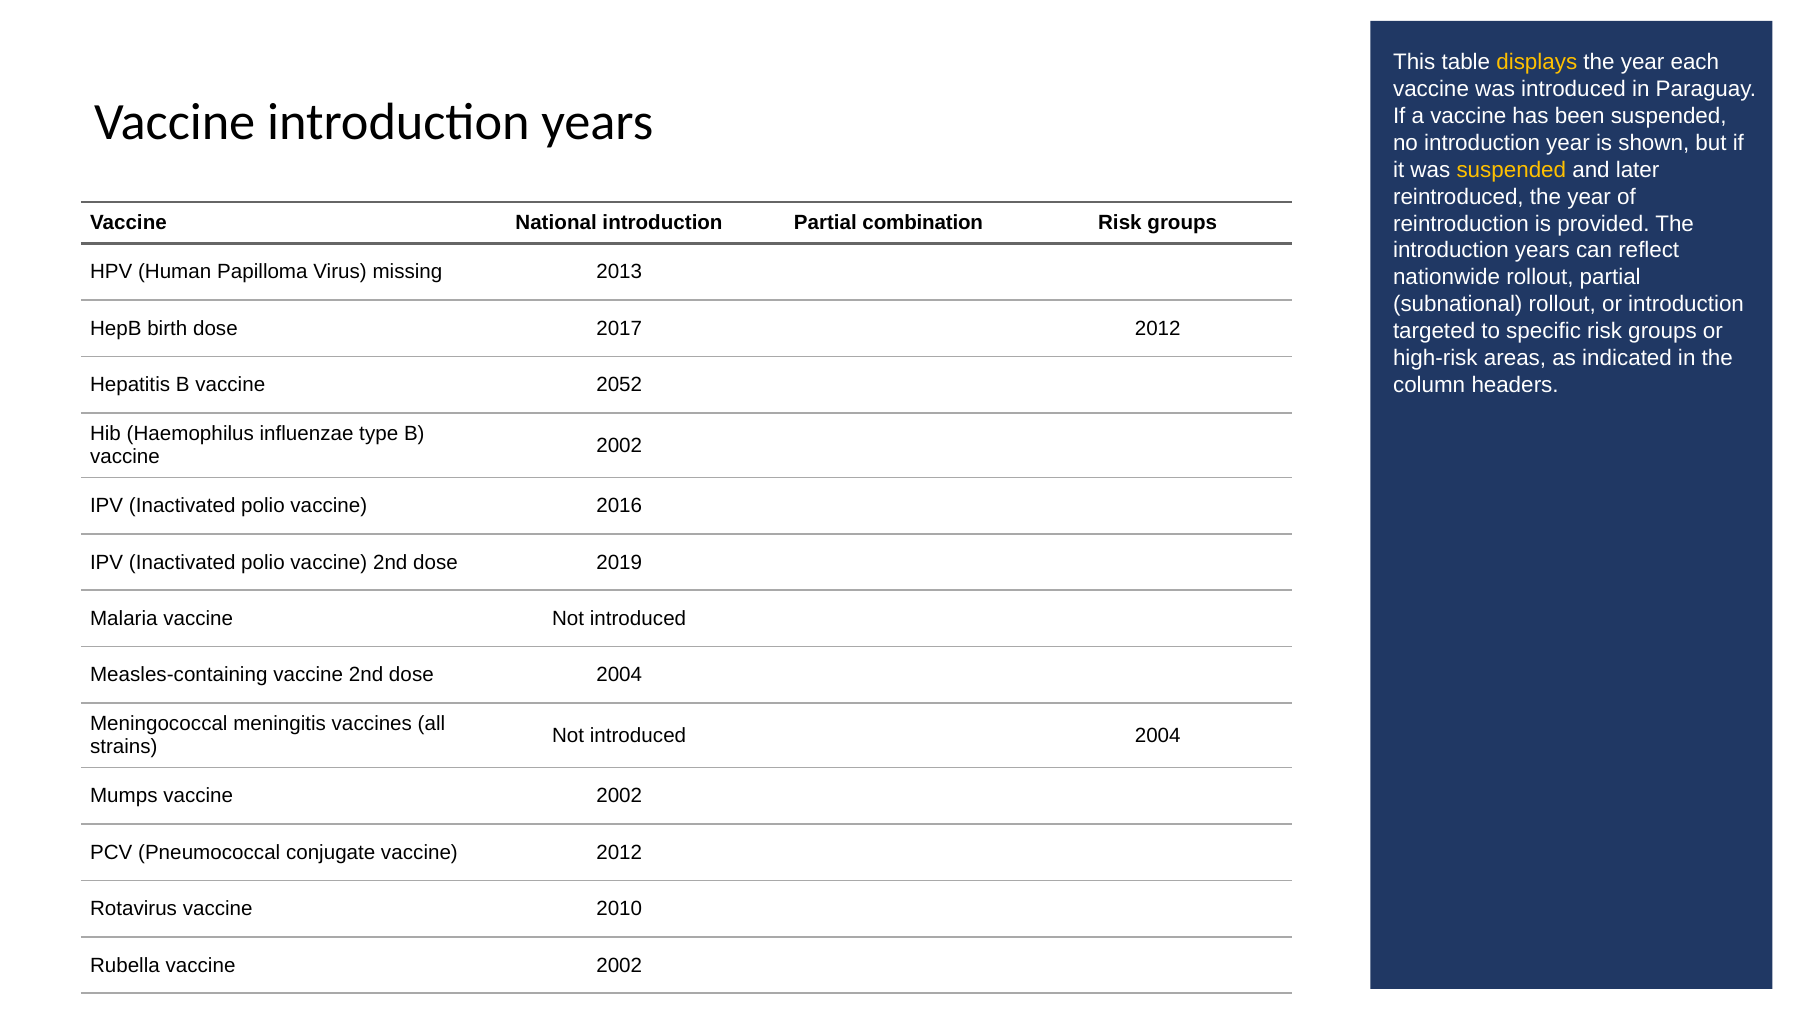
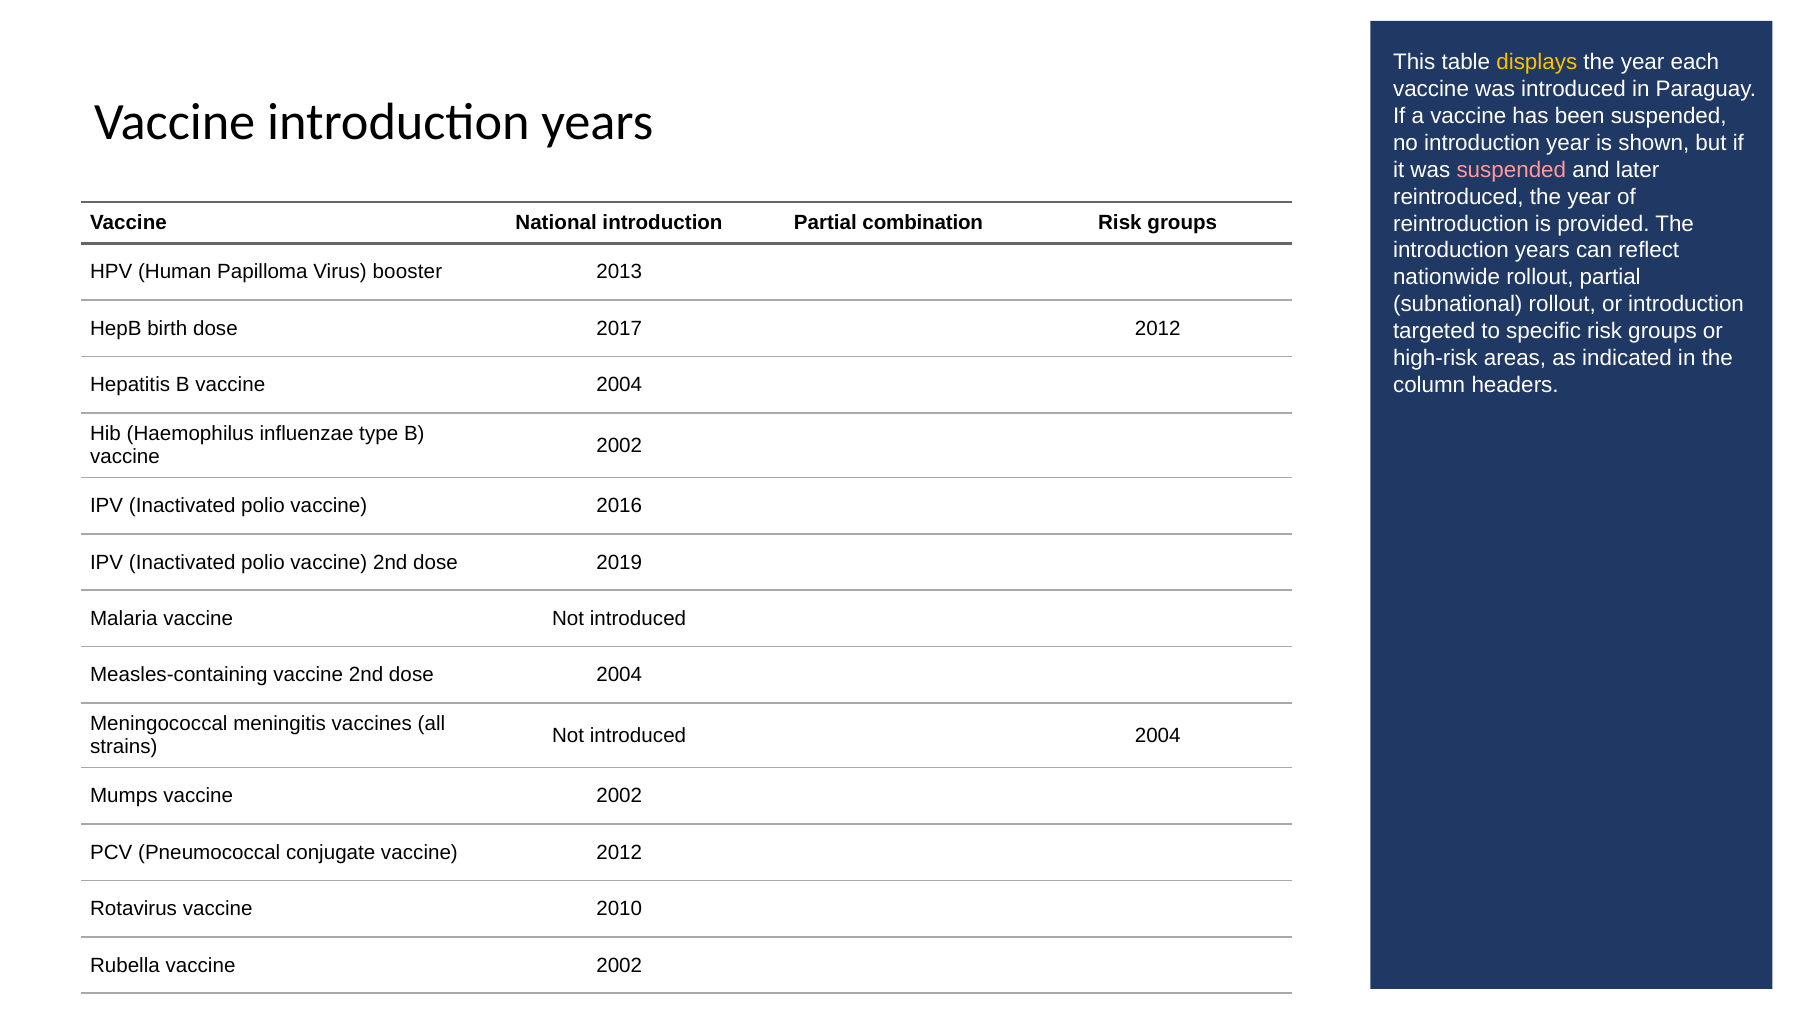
suspended colour: yellow -> pink (1511, 170)
missing: missing -> booster (407, 272)
vaccine 2052: 2052 -> 2004 (619, 385)
